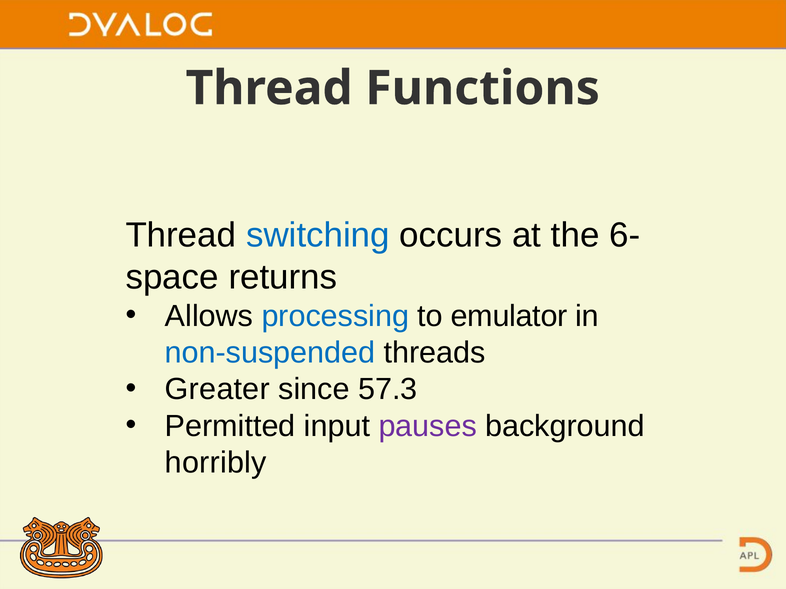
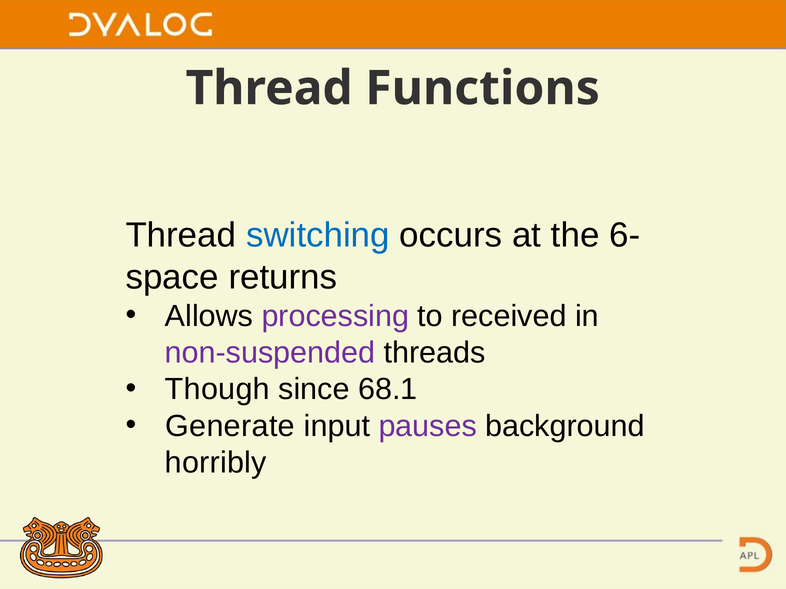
processing colour: blue -> purple (335, 316)
emulator: emulator -> received (509, 316)
non-suspended colour: blue -> purple (270, 353)
Greater: Greater -> Though (217, 390)
57.3: 57.3 -> 68.1 (388, 390)
Permitted: Permitted -> Generate (230, 426)
